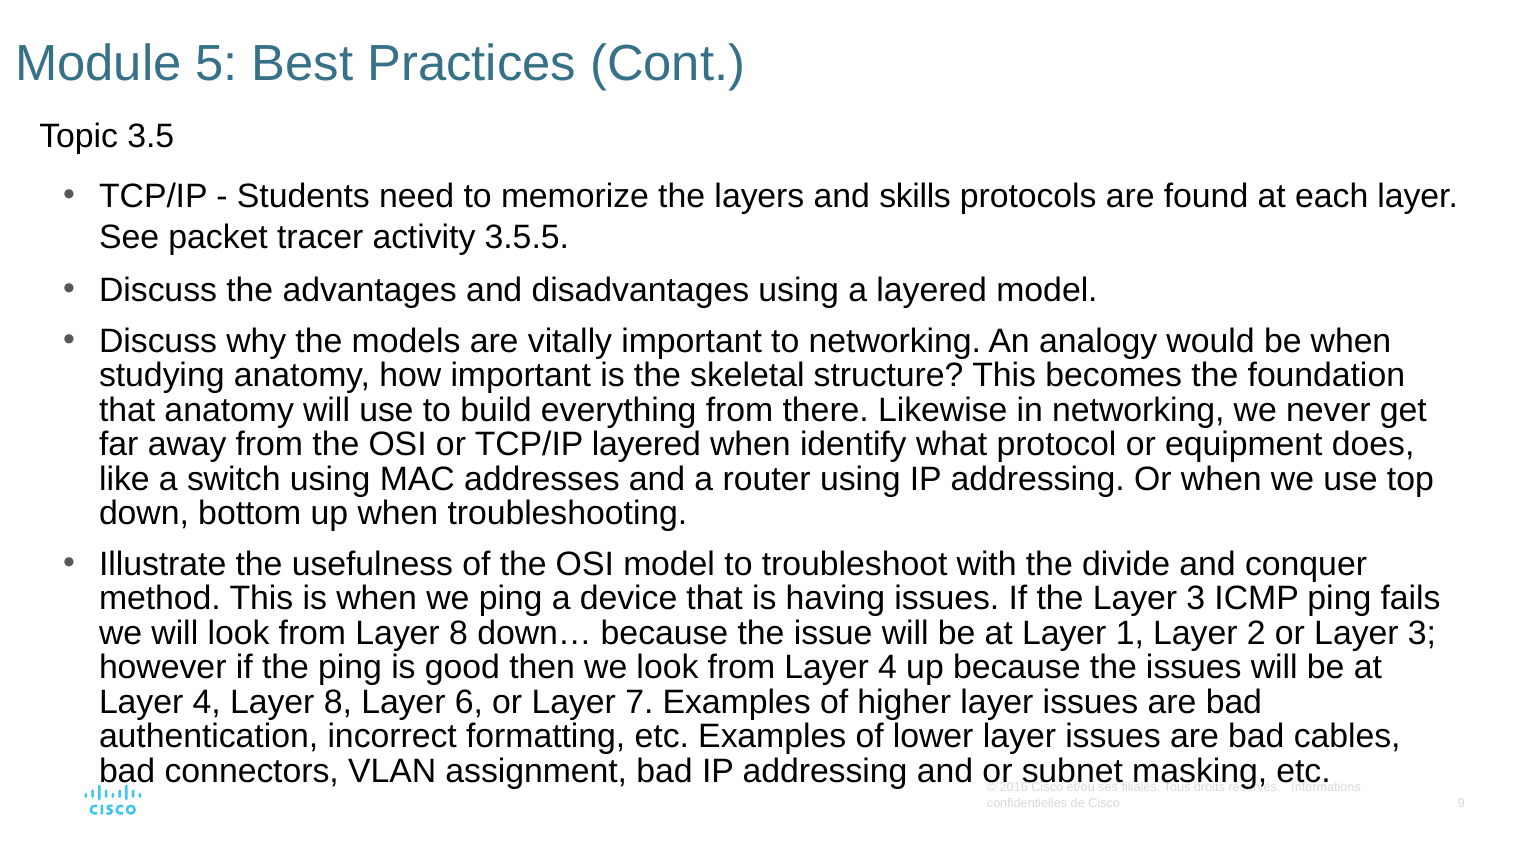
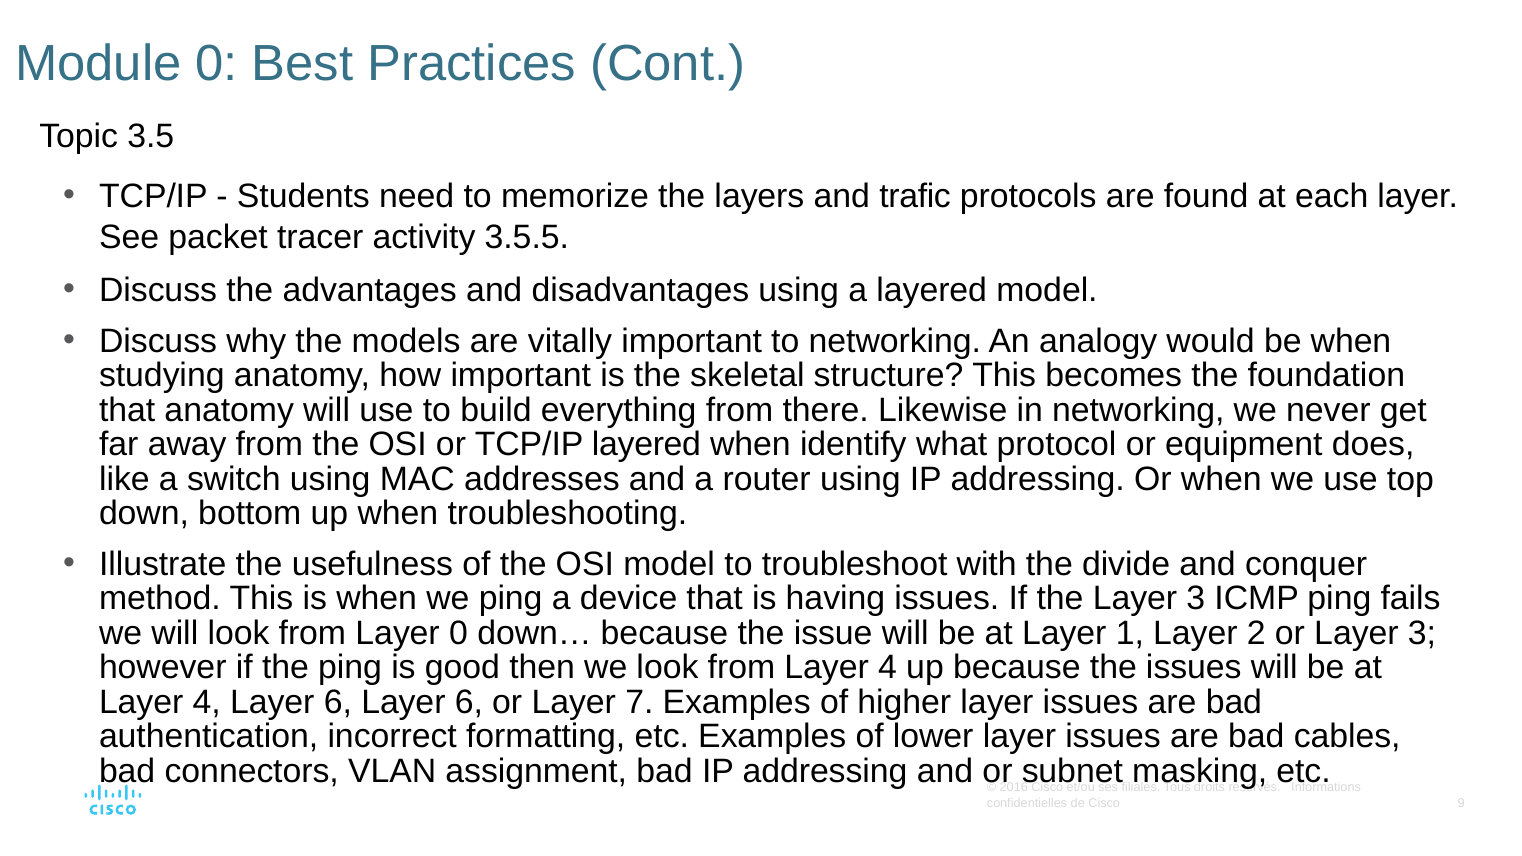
Module 5: 5 -> 0 (217, 63)
skills: skills -> trafic (915, 196)
from Layer 8: 8 -> 0 (459, 633)
4 Layer 8: 8 -> 6 (338, 702)
